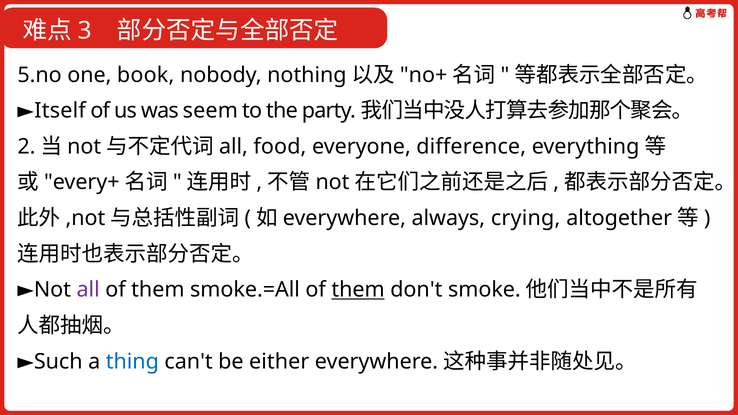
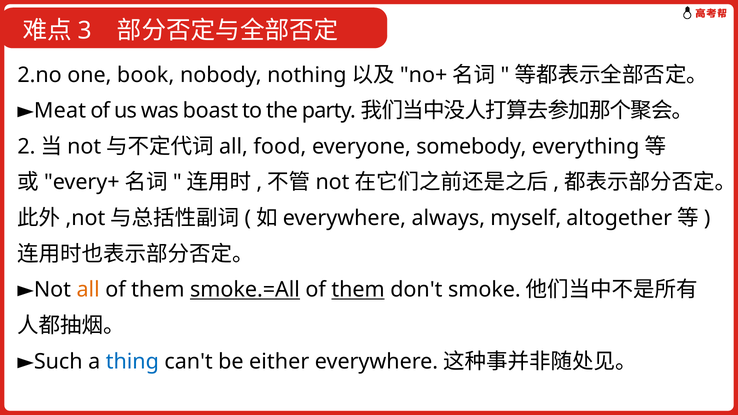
5.no: 5.no -> 2.no (40, 75)
Itself: Itself -> Meat (60, 111)
seem: seem -> boast (210, 111)
difference: difference -> somebody (471, 147)
crying: crying -> myself (526, 218)
all colour: purple -> orange (88, 290)
smoke.=All underline: none -> present (245, 290)
